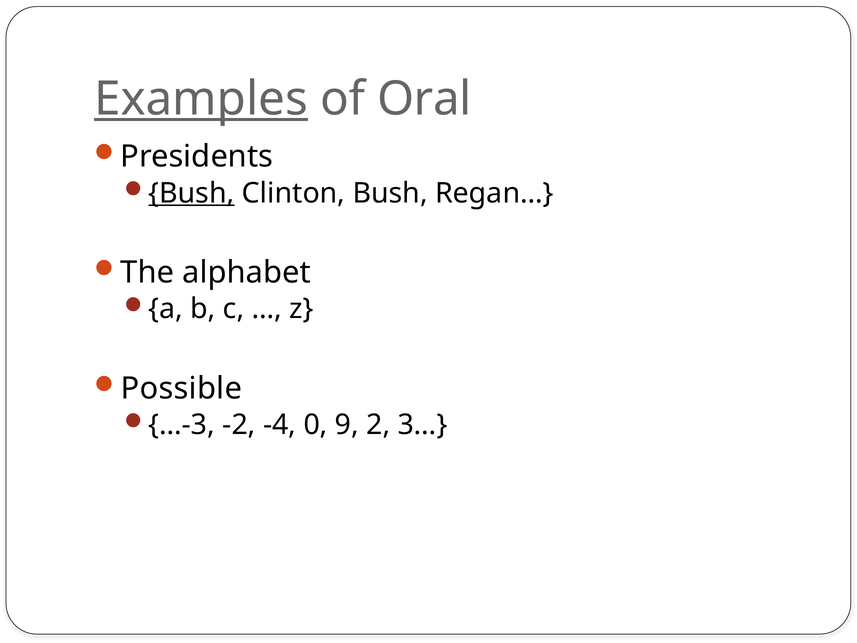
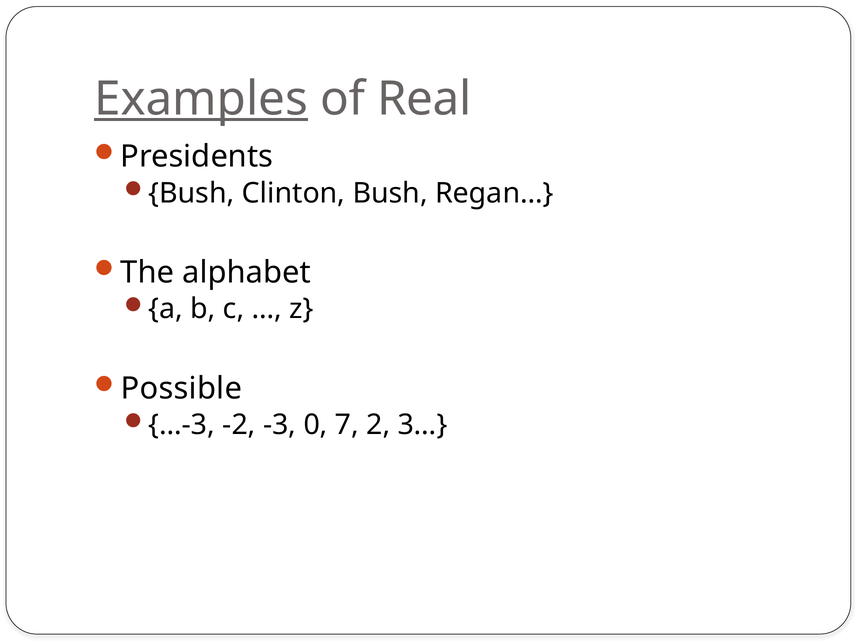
Oral: Oral -> Real (424, 99)
Bush underline: present -> none (191, 193)
-4: -4 -> -3 (280, 425)
9: 9 -> 7 (347, 425)
